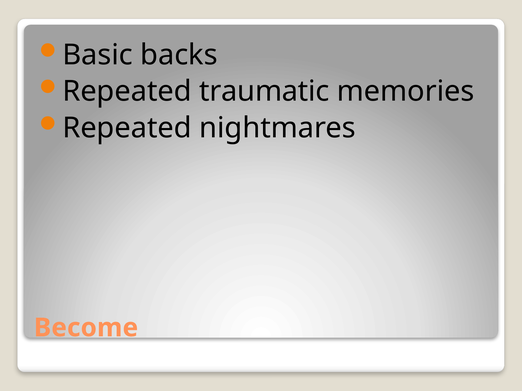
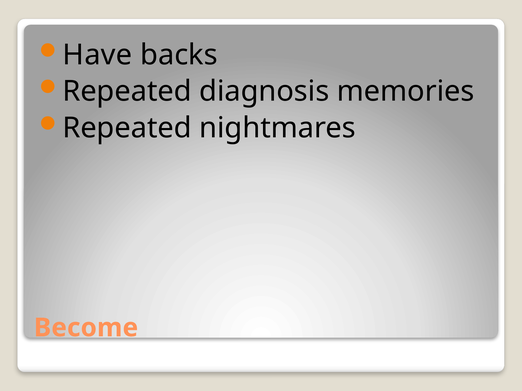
Basic: Basic -> Have (97, 55)
traumatic: traumatic -> diagnosis (264, 92)
